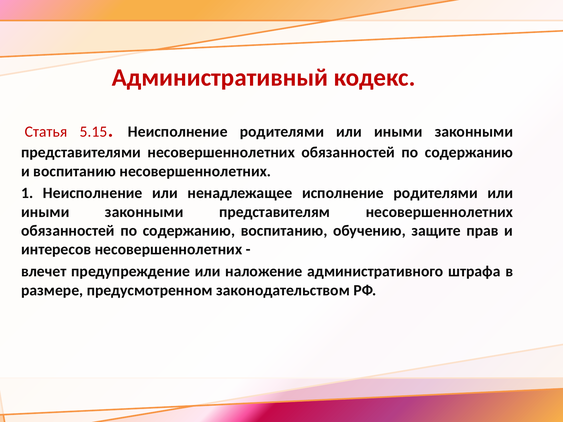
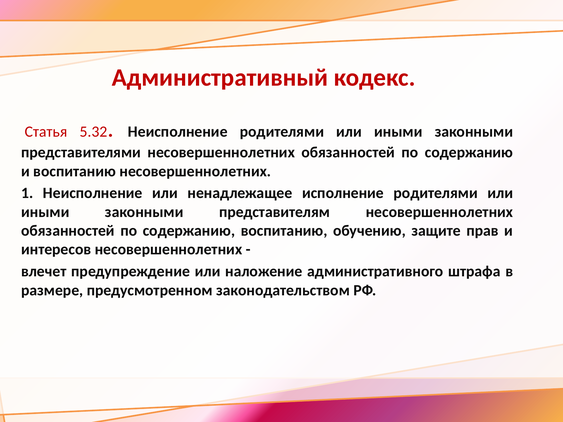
5.15: 5.15 -> 5.32 (93, 132)
